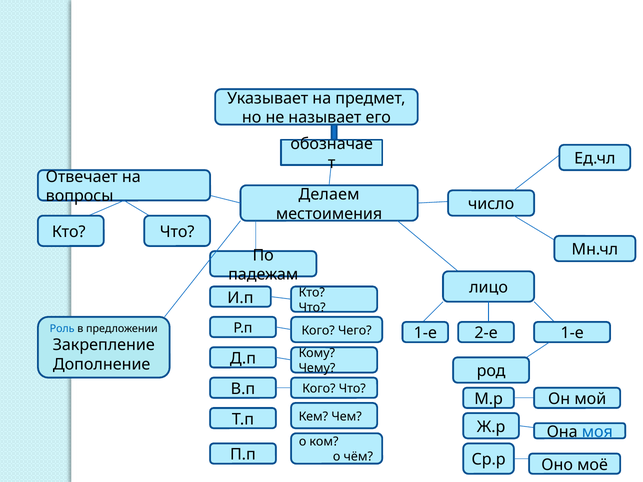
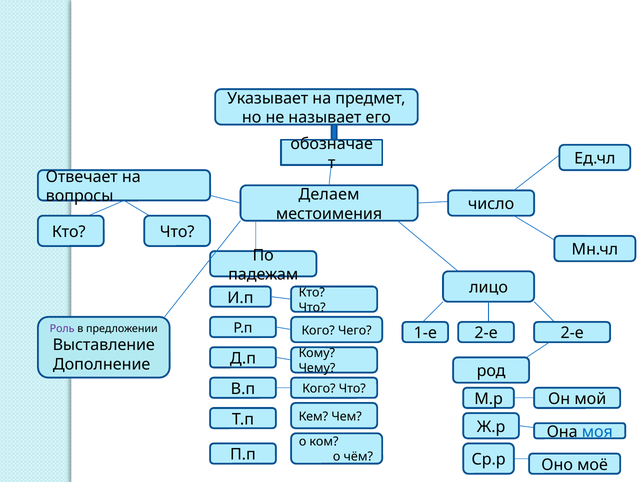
Роль colour: blue -> purple (62, 329)
2-е 1-е: 1-е -> 2-е (572, 333)
Закрепление: Закрепление -> Выставление (104, 345)
